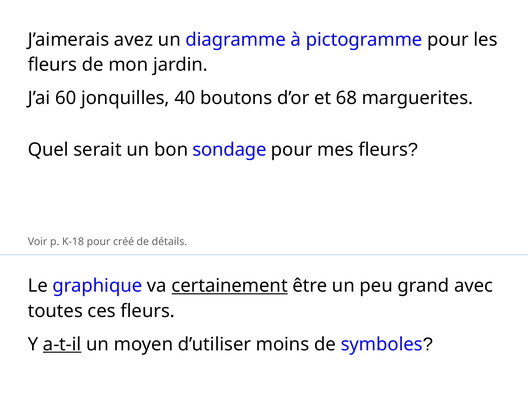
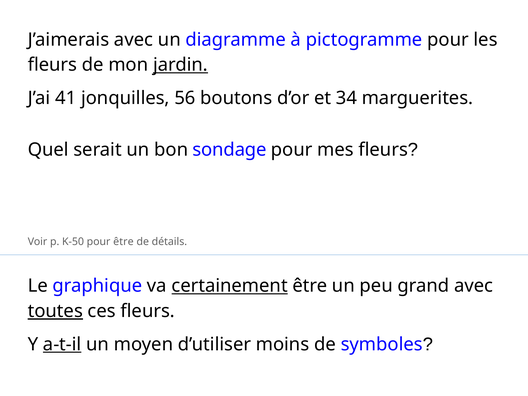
J’aimerais avez: avez -> avec (134, 40)
jardin underline: none -> present (180, 65)
60: 60 -> 41 (66, 98)
40: 40 -> 56 (185, 98)
68: 68 -> 34 (346, 98)
K-18: K-18 -> K-50 (73, 242)
pour créé: créé -> être (123, 242)
toutes underline: none -> present (55, 311)
